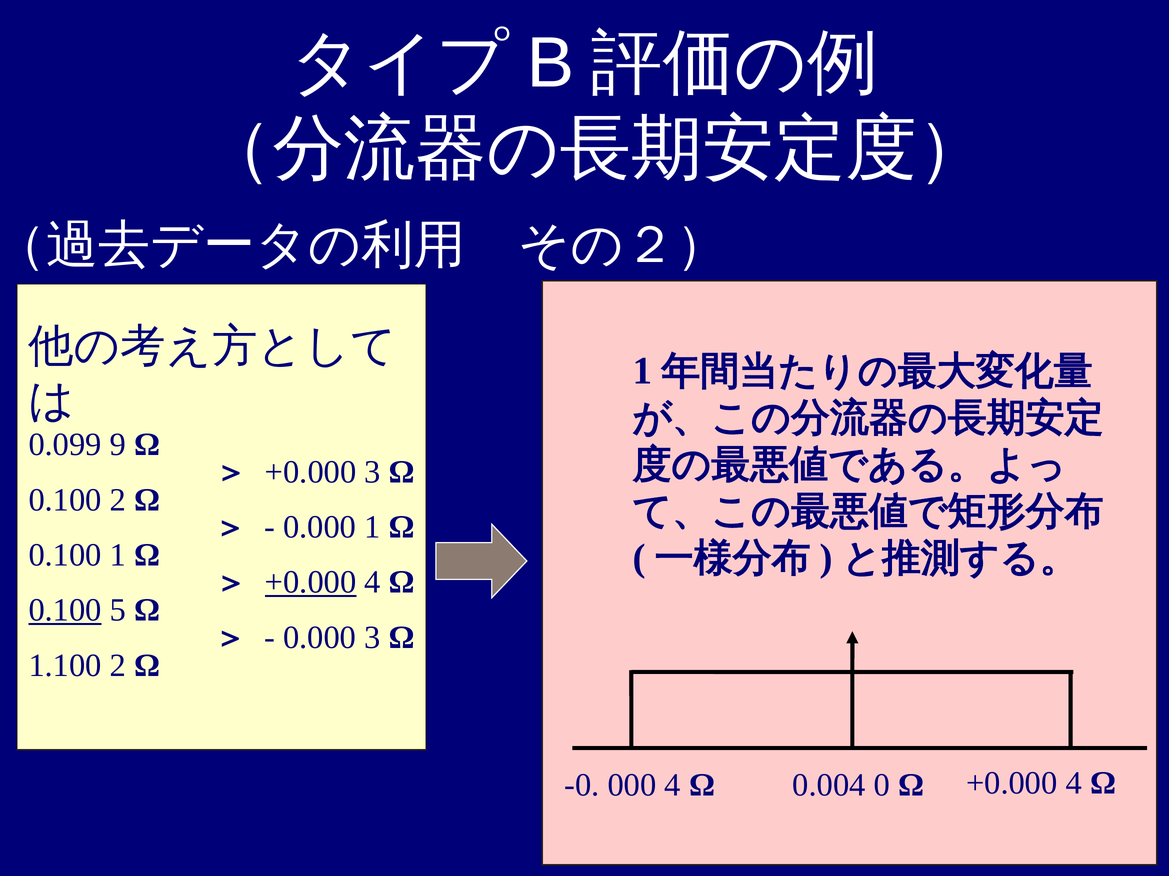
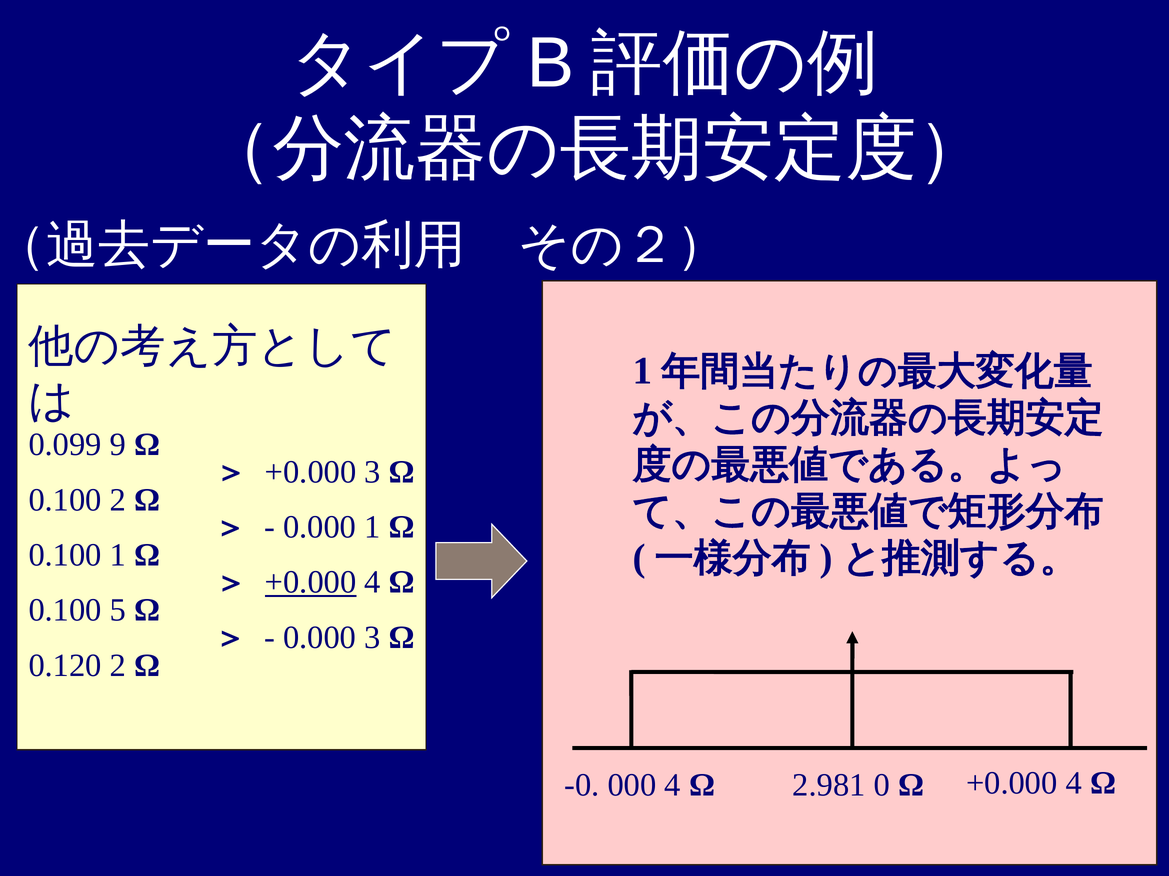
0.100 underline: present -> none (65, 611)
1.100: 1.100 -> 0.120 (65, 666)
0.004: 0.004 -> 2.981 (829, 786)
